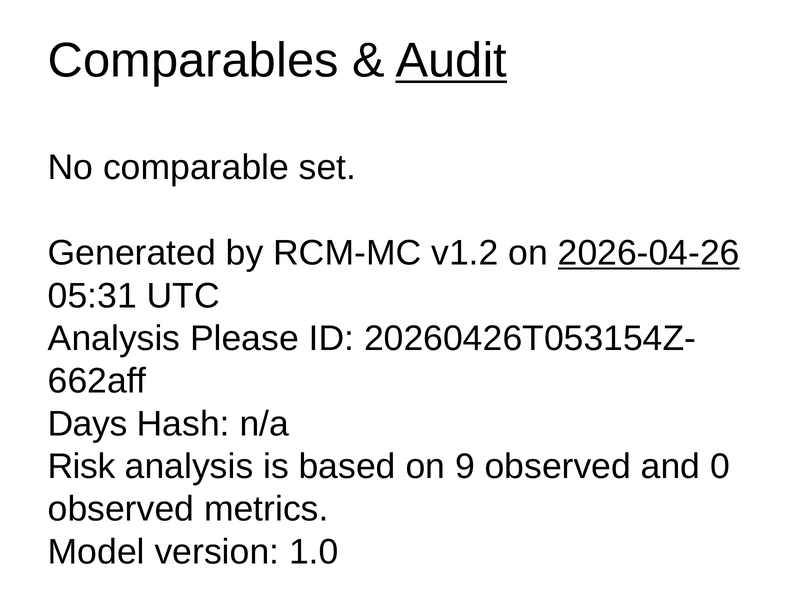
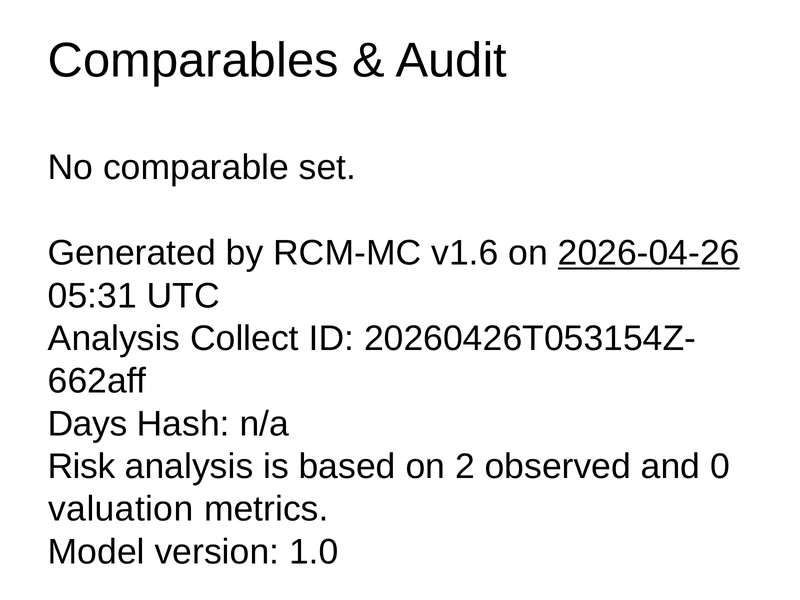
Audit underline: present -> none (451, 61)
v1.2: v1.2 -> v1.6 (465, 253)
Please: Please -> Collect (244, 338)
9: 9 -> 2 (465, 467)
observed: observed -> valuation (121, 509)
